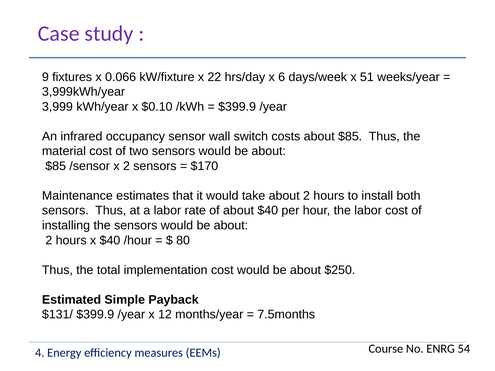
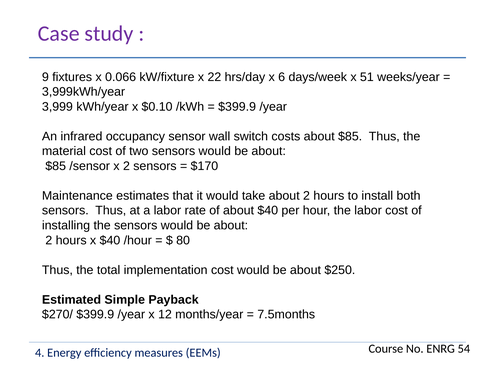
$131/: $131/ -> $270/ (57, 315)
